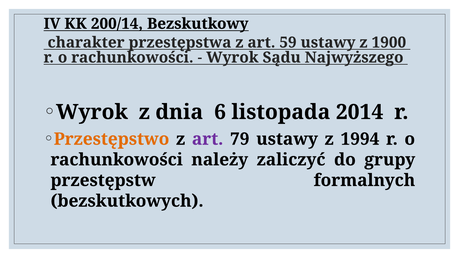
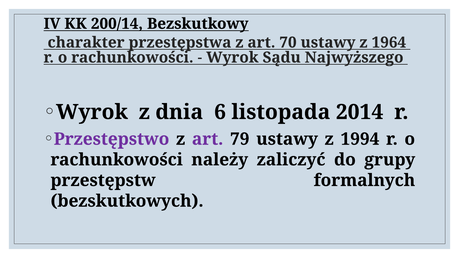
59: 59 -> 70 (288, 43)
1900: 1900 -> 1964 (389, 43)
Przestępstwo colour: orange -> purple (112, 139)
